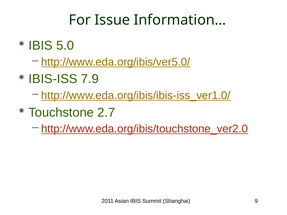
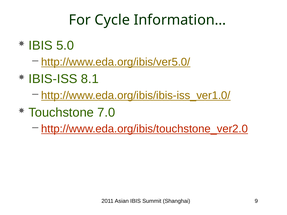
Issue: Issue -> Cycle (112, 20)
7.9: 7.9 -> 8.1 (90, 79)
2.7: 2.7 -> 7.0 (106, 113)
